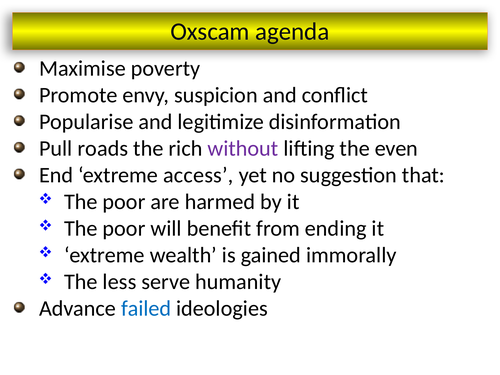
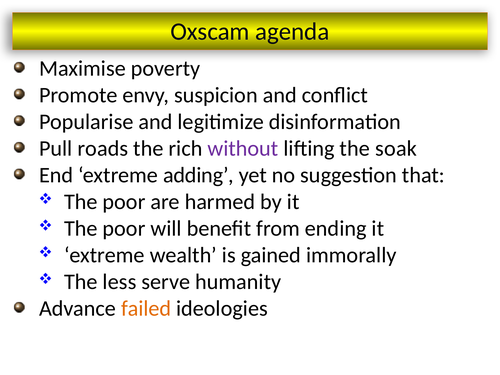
even: even -> soak (396, 149)
access: access -> adding (198, 175)
failed colour: blue -> orange (146, 309)
